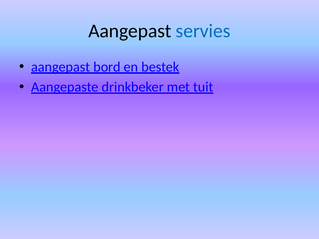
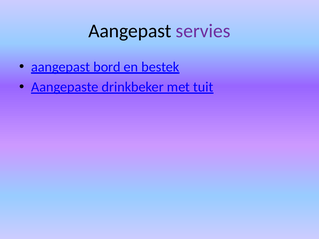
servies colour: blue -> purple (203, 31)
